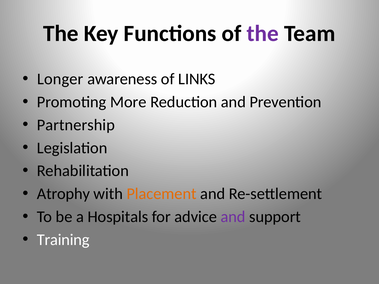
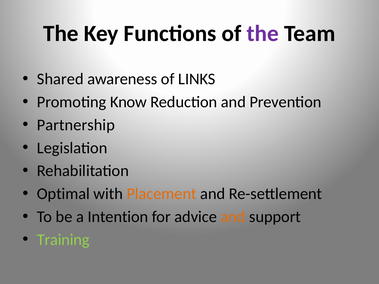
Longer: Longer -> Shared (60, 79)
More: More -> Know (128, 102)
Atrophy: Atrophy -> Optimal (63, 194)
Hospitals: Hospitals -> Intention (118, 217)
and colour: purple -> orange (233, 217)
Training colour: white -> light green (63, 240)
